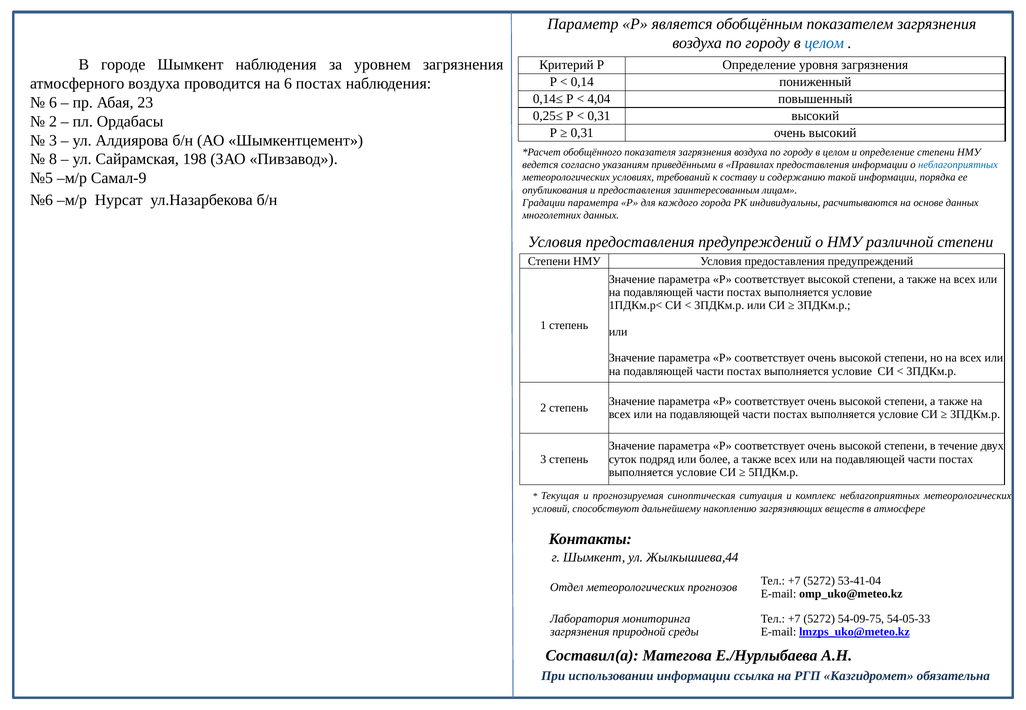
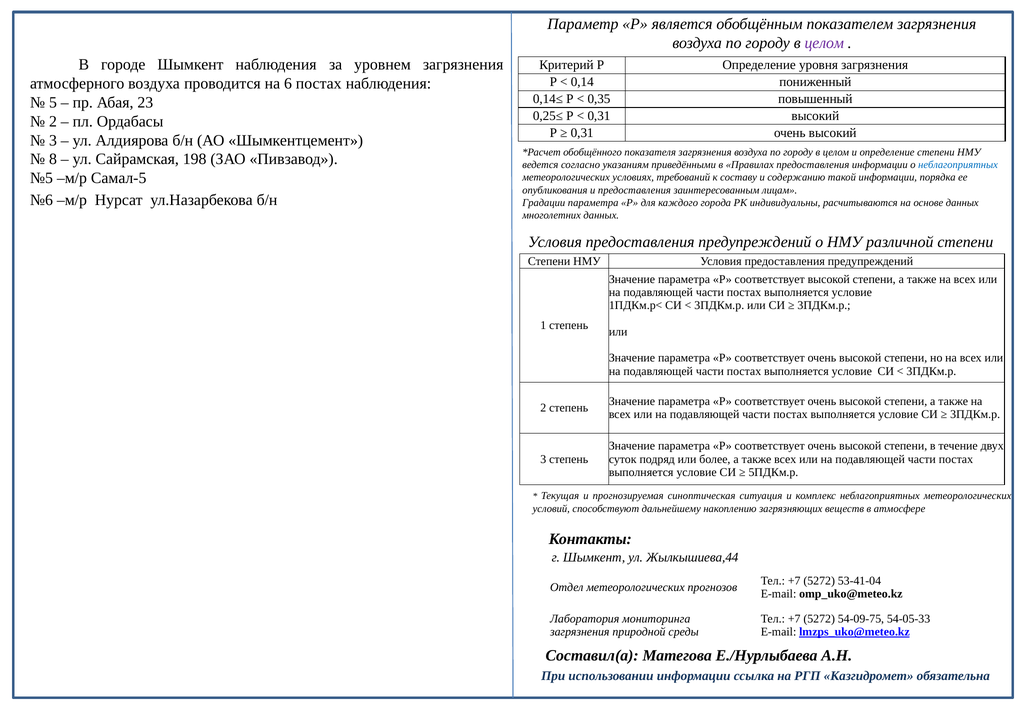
целом colour: blue -> purple (824, 43)
4,04: 4,04 -> 0,35 (599, 99)
6: 6 -> 5 (53, 102)
Самал-9: Самал-9 -> Самал-5 (119, 178)
